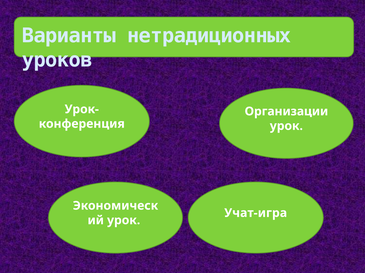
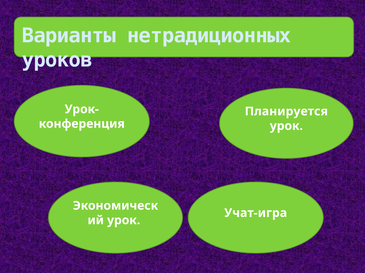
Организации: Организации -> Планируется (286, 112)
